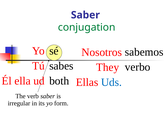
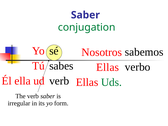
They: They -> Ellas (108, 67)
both: both -> verb (59, 81)
Uds colour: blue -> green (111, 82)
